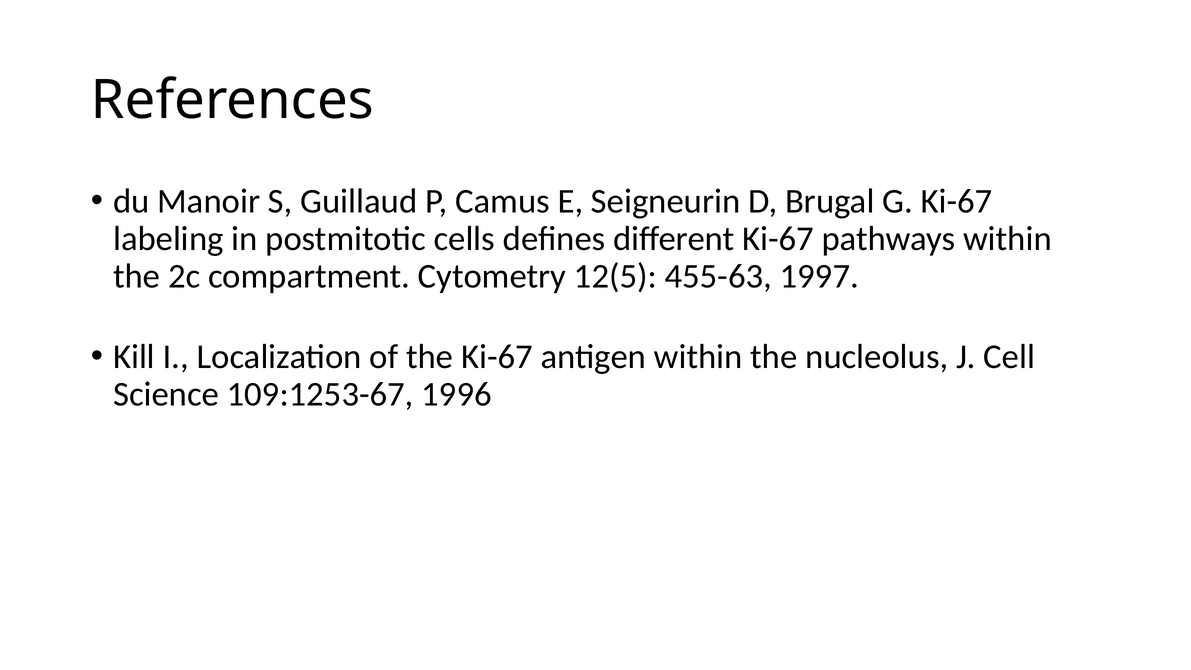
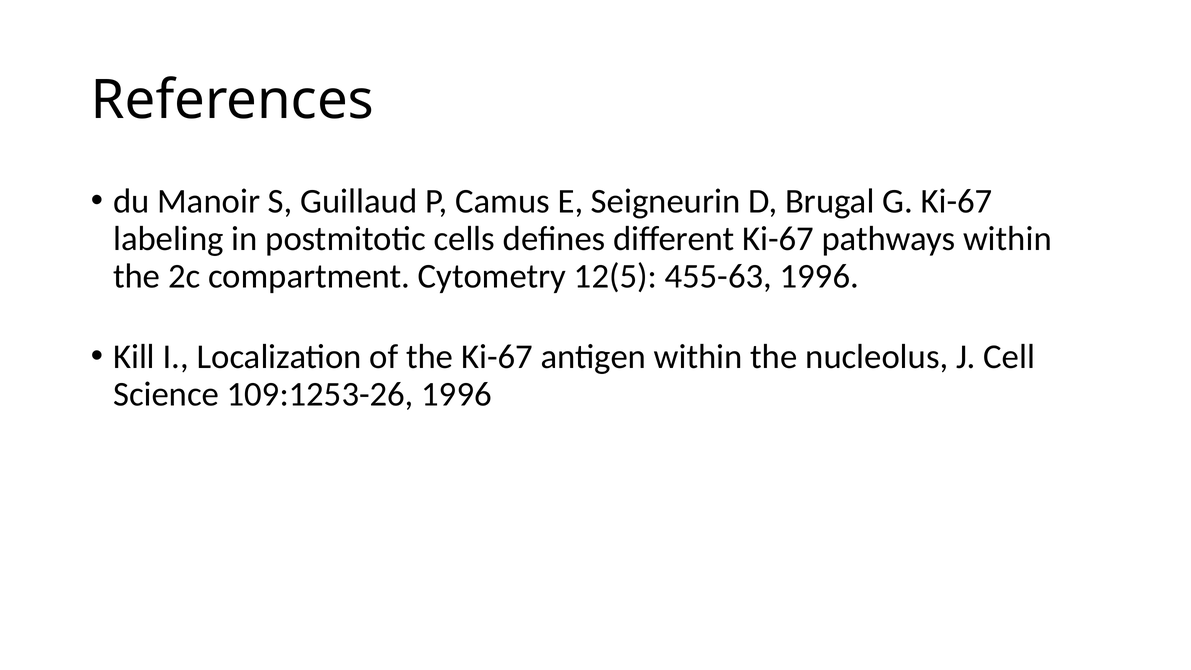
455-63 1997: 1997 -> 1996 (819, 276)
109:1253-67: 109:1253-67 -> 109:1253-26 (320, 394)
